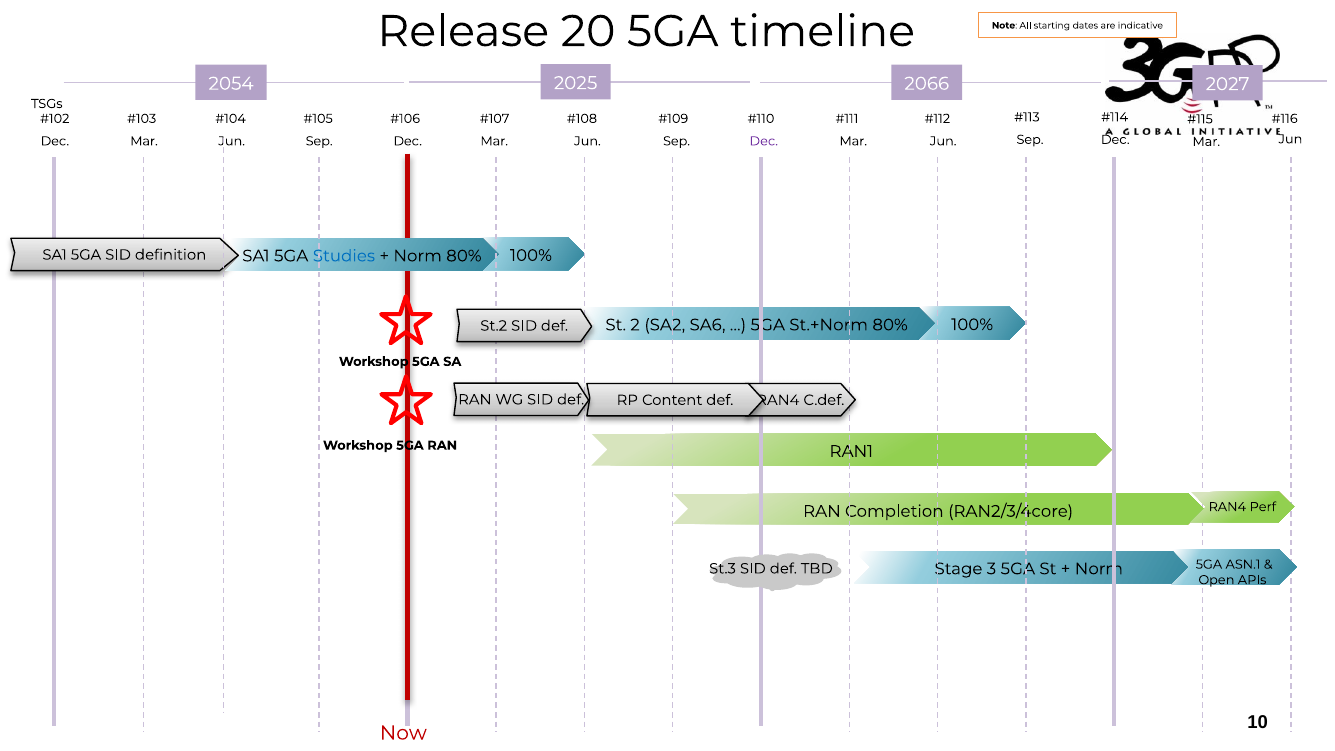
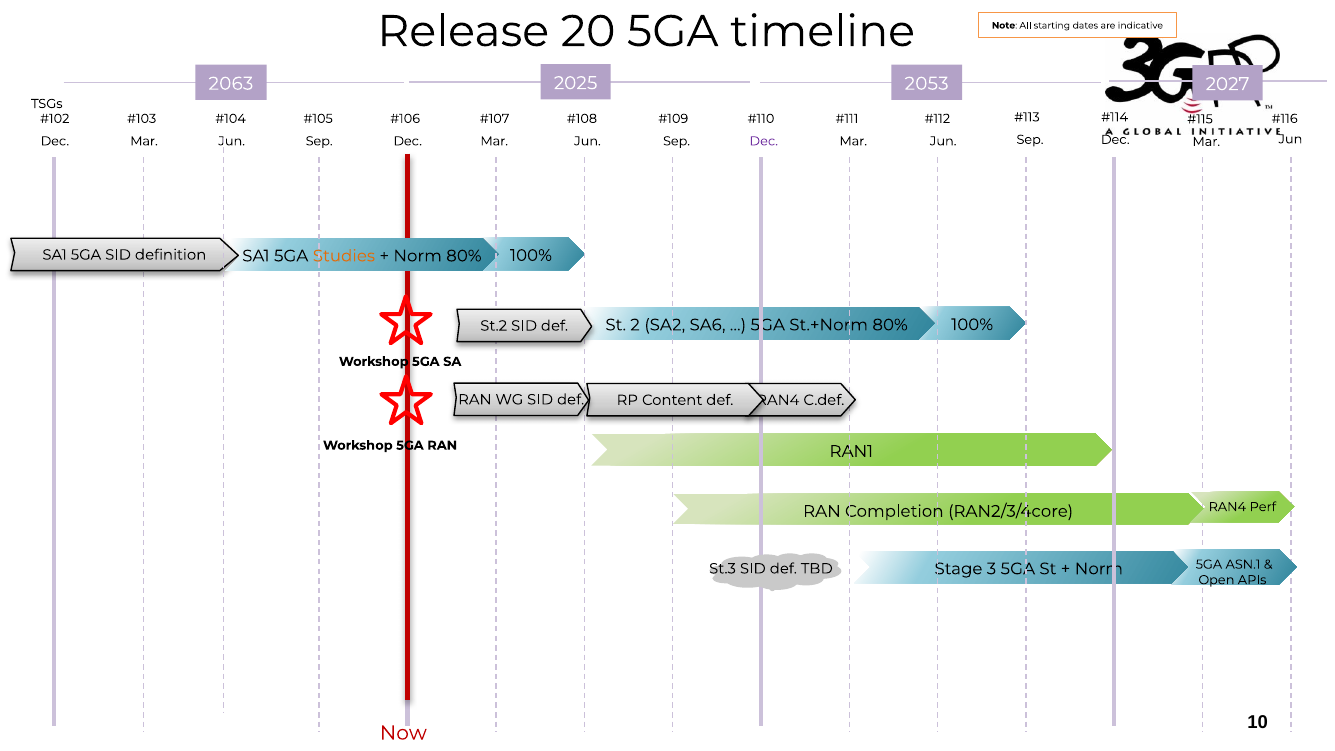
2066: 2066 -> 2053 (927, 84)
2054: 2054 -> 2063 (231, 84)
Studies colour: blue -> orange (344, 256)
